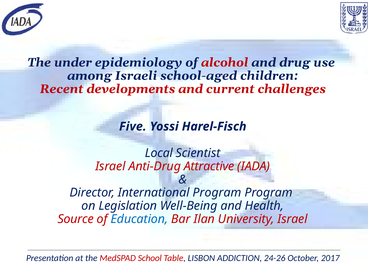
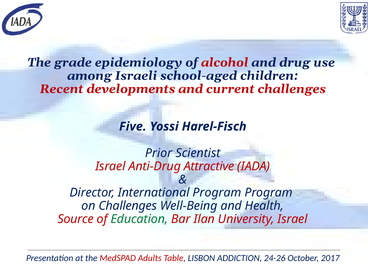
under: under -> grade (73, 62)
Local: Local -> Prior (159, 153)
on Legislation: Legislation -> Challenges (128, 206)
Education colour: blue -> green (139, 219)
School: School -> Adults (150, 258)
